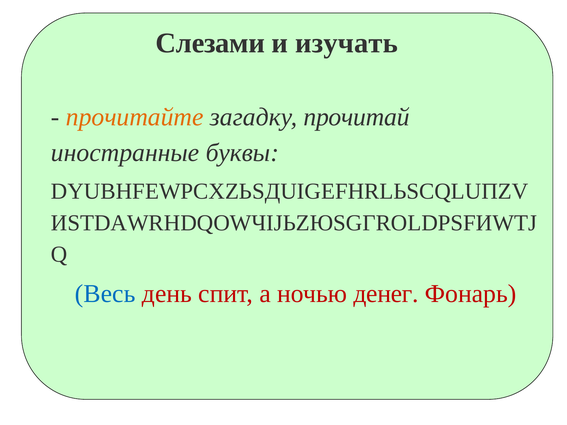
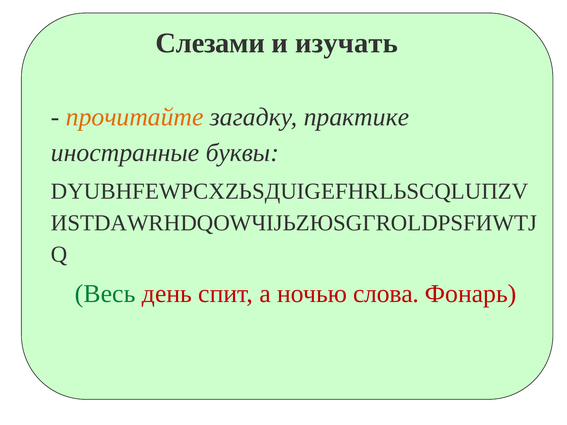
прочитай: прочитай -> практике (356, 117)
Весь colour: blue -> green (105, 294)
денег: денег -> слова (386, 294)
